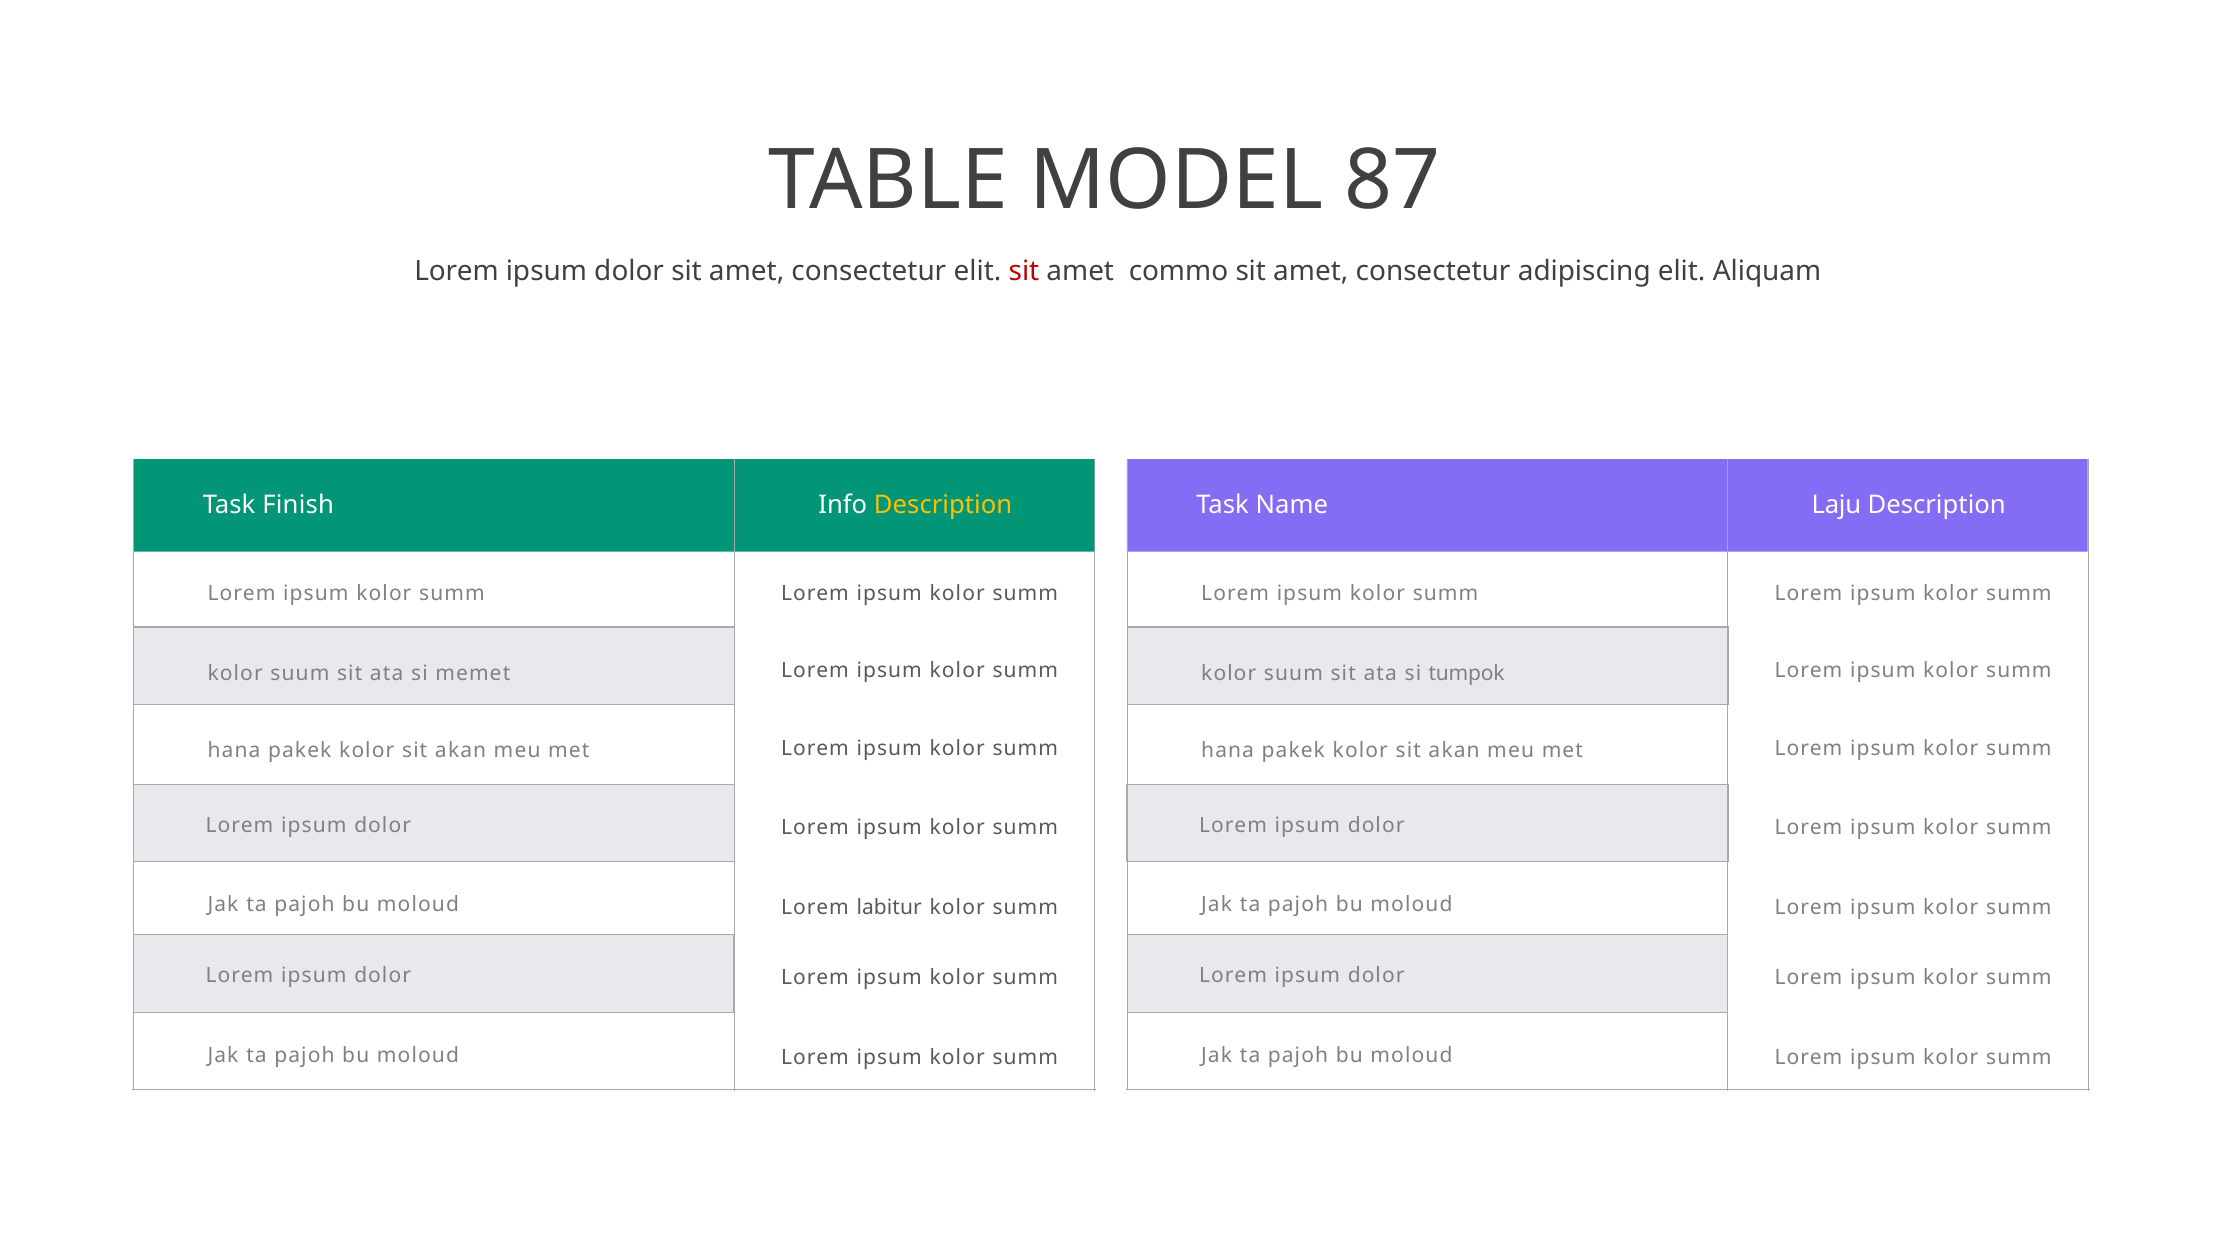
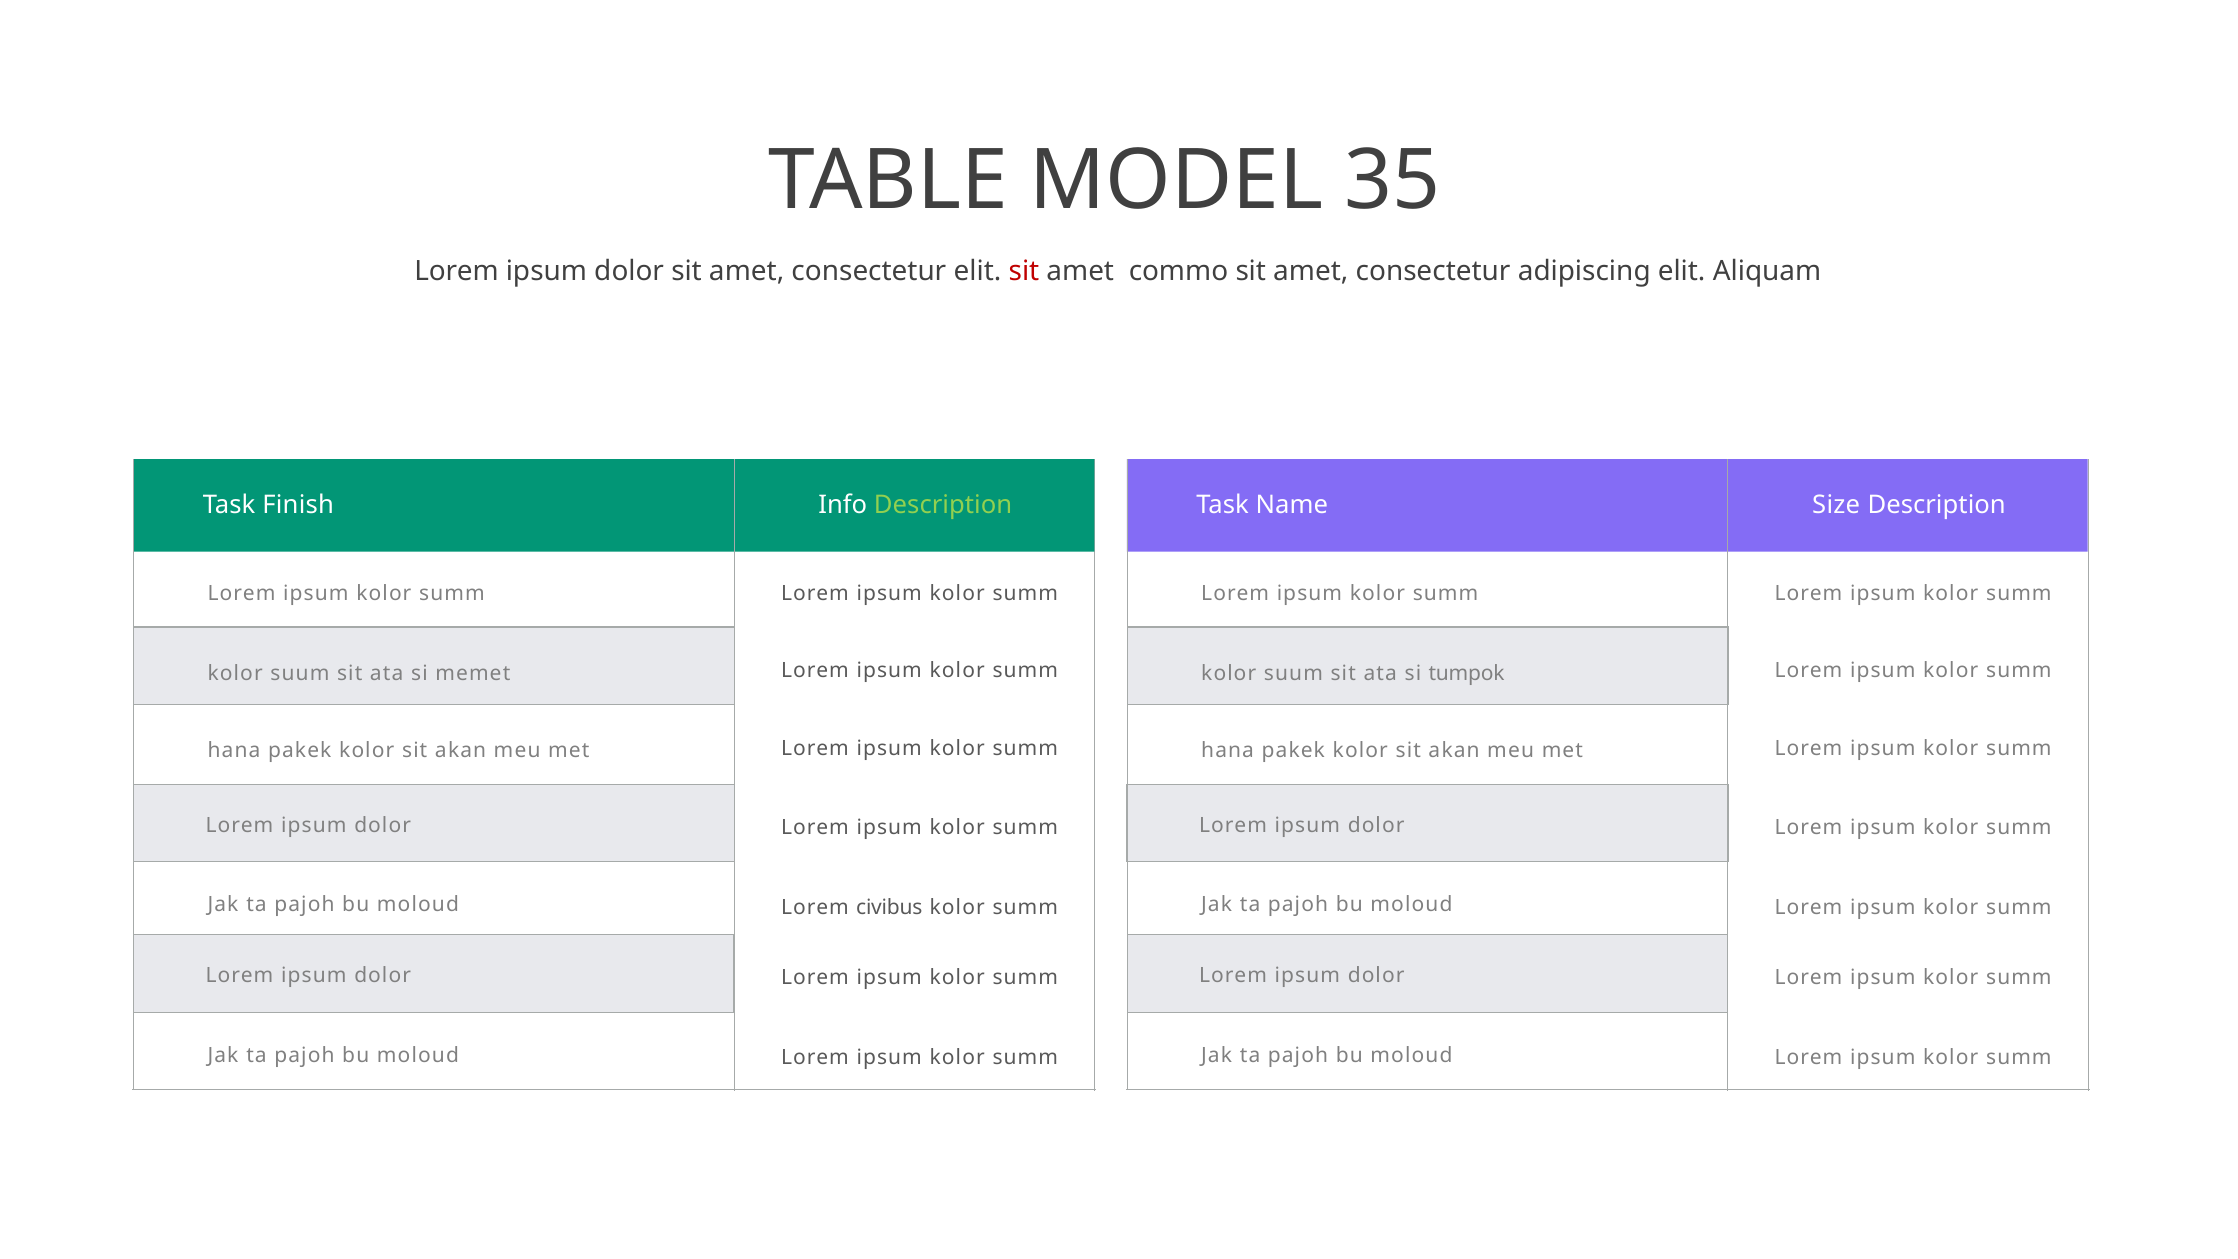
87: 87 -> 35 (1393, 181)
Description colour: yellow -> light green (943, 505)
Laju: Laju -> Size (1836, 505)
labitur: labitur -> civibus (889, 907)
